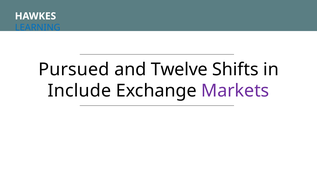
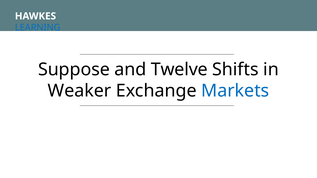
Pursued: Pursued -> Suppose (74, 70)
Include: Include -> Weaker (79, 91)
Markets colour: purple -> blue (235, 91)
